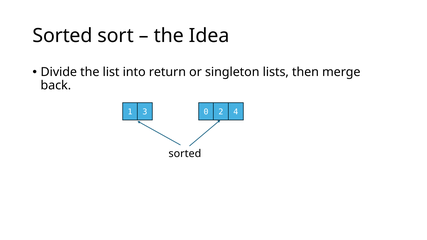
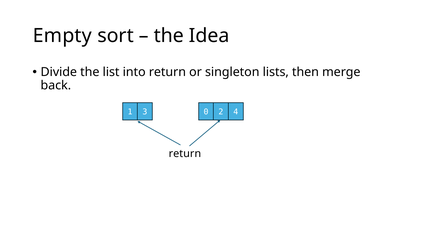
Sorted: Sorted -> Empty (62, 36)
sorted: sorted -> return (185, 154)
